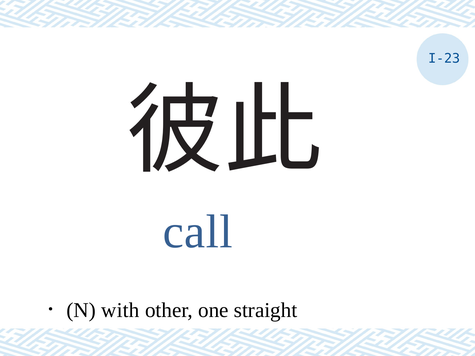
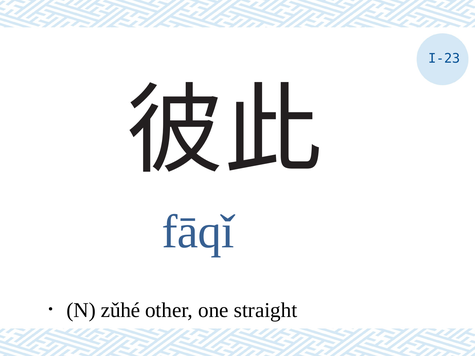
call: call -> fāqǐ (198, 232)
with: with -> zǔhé (120, 311)
